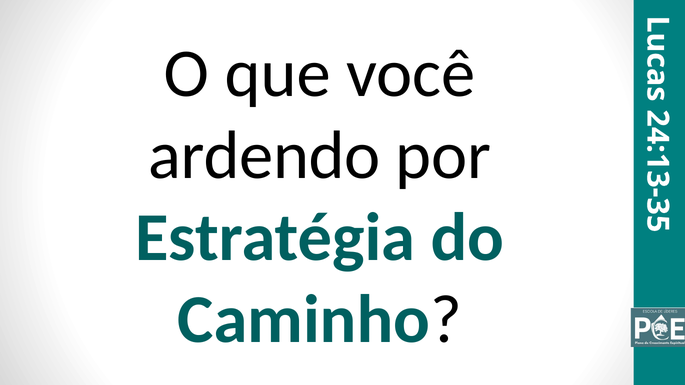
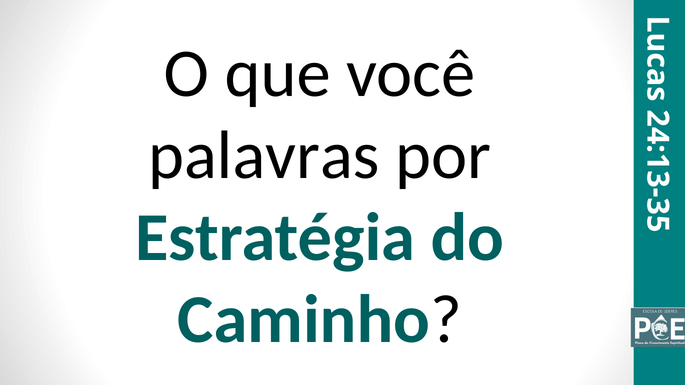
ardendo: ardendo -> palavras (264, 156)
